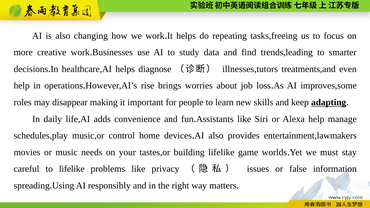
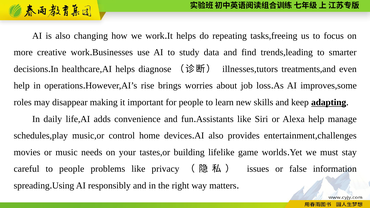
entertainment,lawmakers: entertainment,lawmakers -> entertainment,challenges (310, 136)
to lifelike: lifelike -> people (72, 169)
